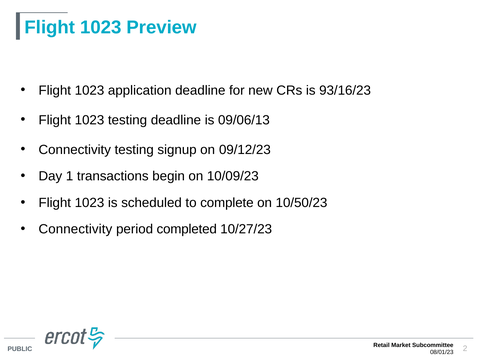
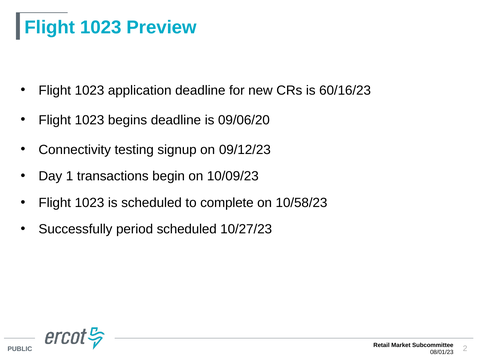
93/16/23: 93/16/23 -> 60/16/23 (345, 90)
1023 testing: testing -> begins (128, 120)
09/06/13: 09/06/13 -> 09/06/20 (244, 120)
10/50/23: 10/50/23 -> 10/58/23 (301, 203)
Connectivity: Connectivity -> Successfully (75, 230)
period completed: completed -> scheduled (187, 230)
